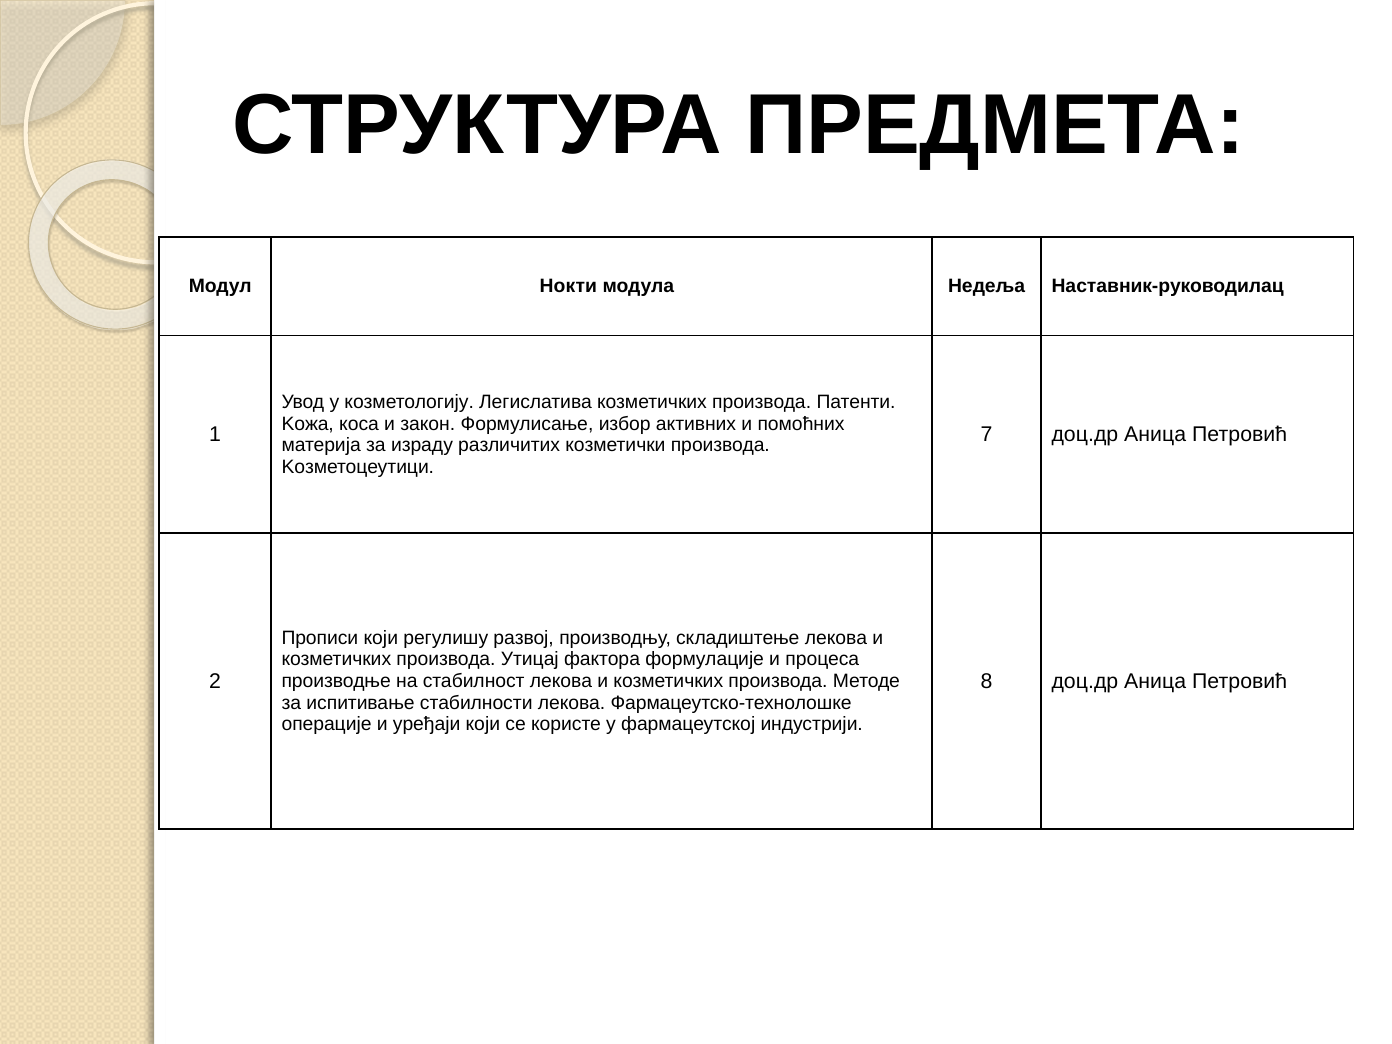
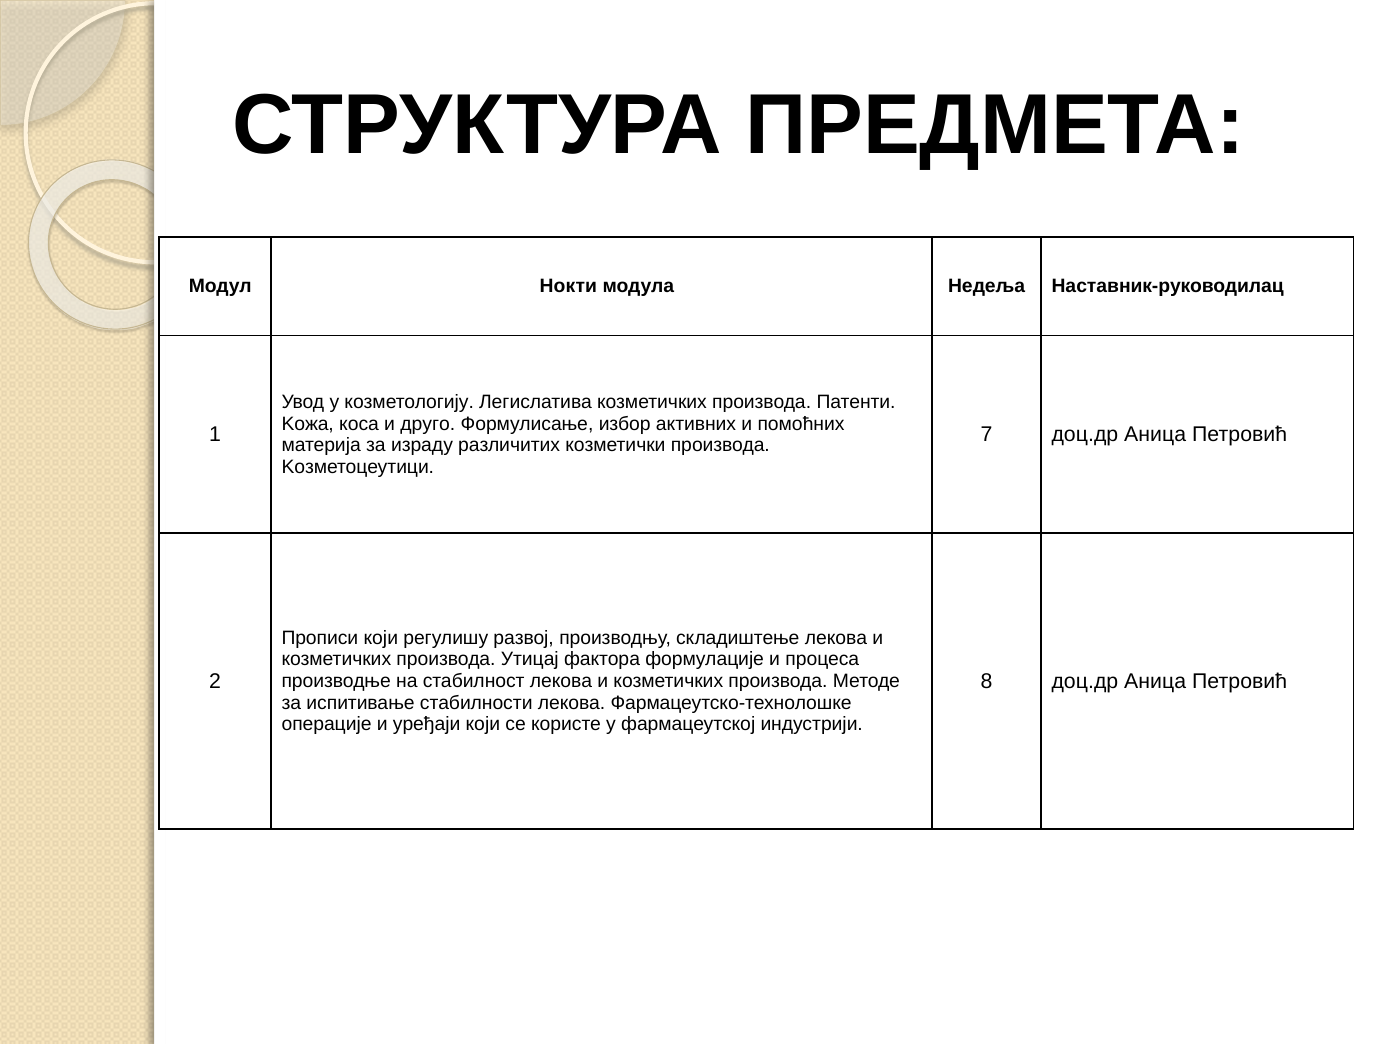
закон: закон -> друго (428, 424)
